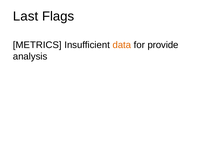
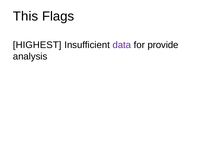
Last: Last -> This (26, 16)
METRICS: METRICS -> HIGHEST (37, 45)
data colour: orange -> purple (122, 45)
